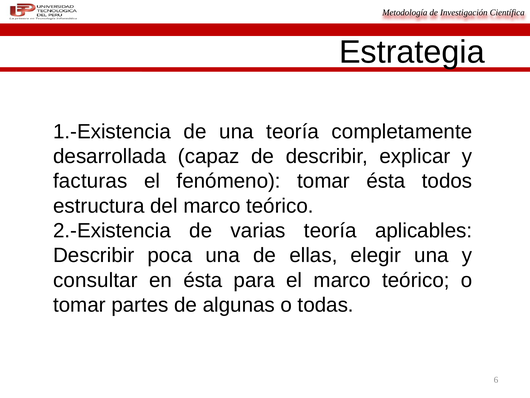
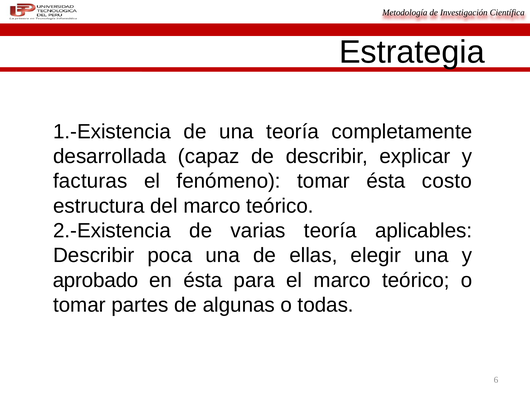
todos: todos -> costo (447, 181)
consultar: consultar -> aprobado (96, 280)
